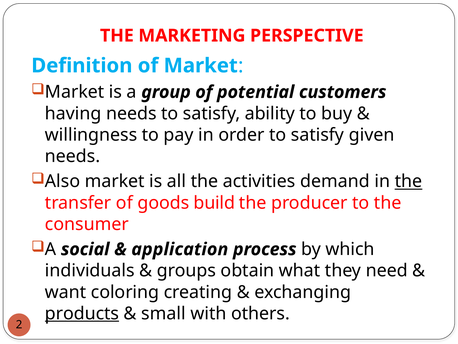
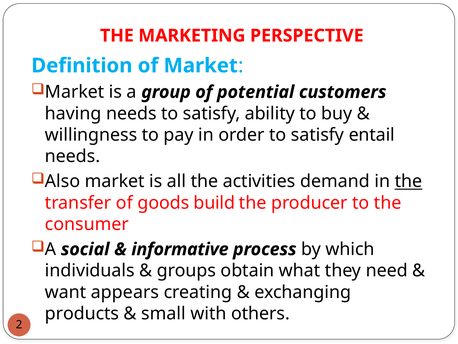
given: given -> entail (372, 135)
application: application -> informative (180, 249)
coloring: coloring -> appears (125, 292)
products underline: present -> none (82, 313)
